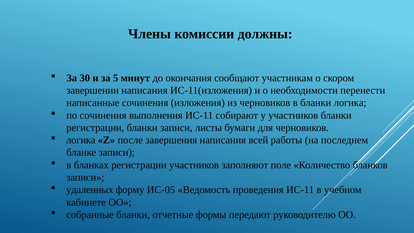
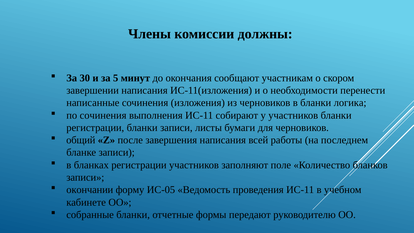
логика: логика -> общий (81, 140)
удаленных: удаленных -> окончании (90, 190)
